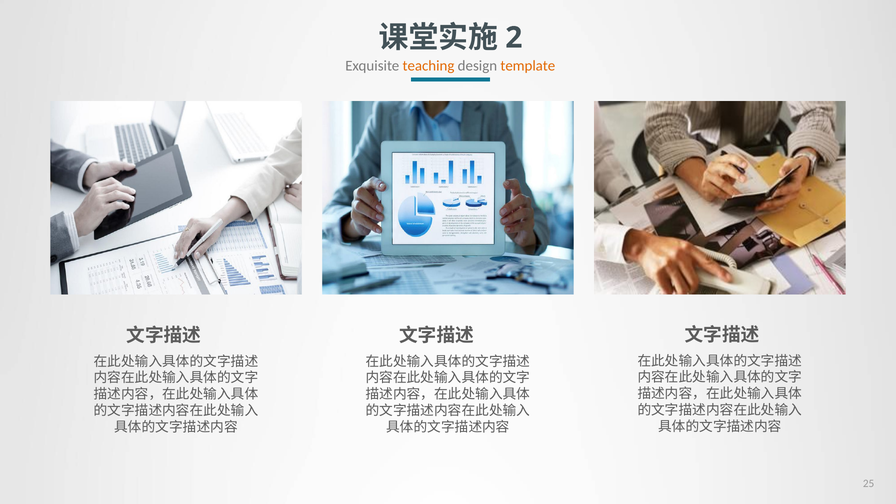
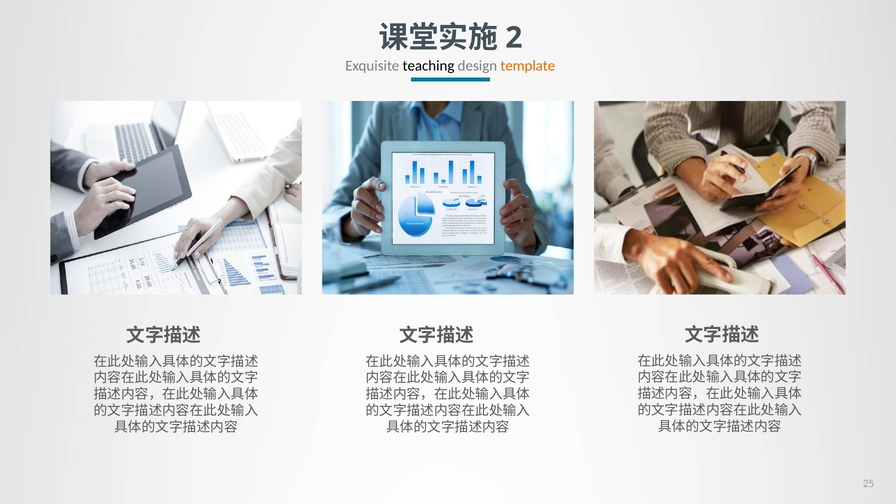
teaching colour: orange -> black (428, 66)
